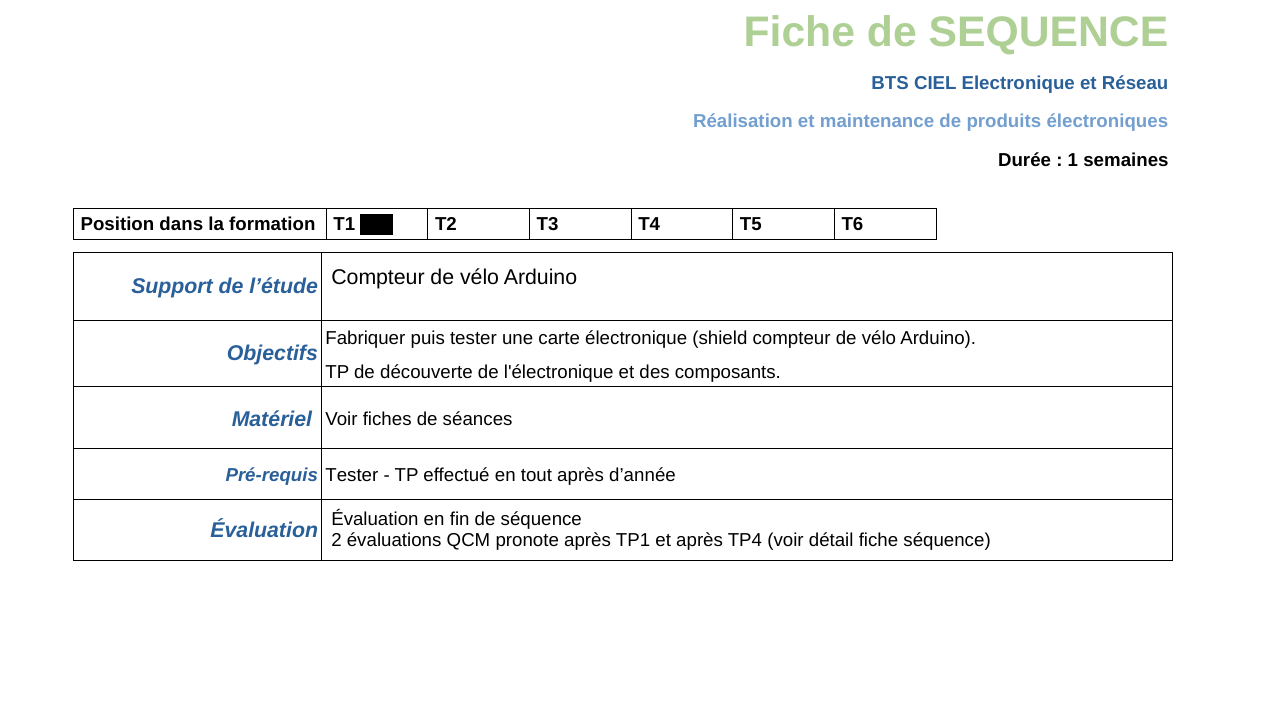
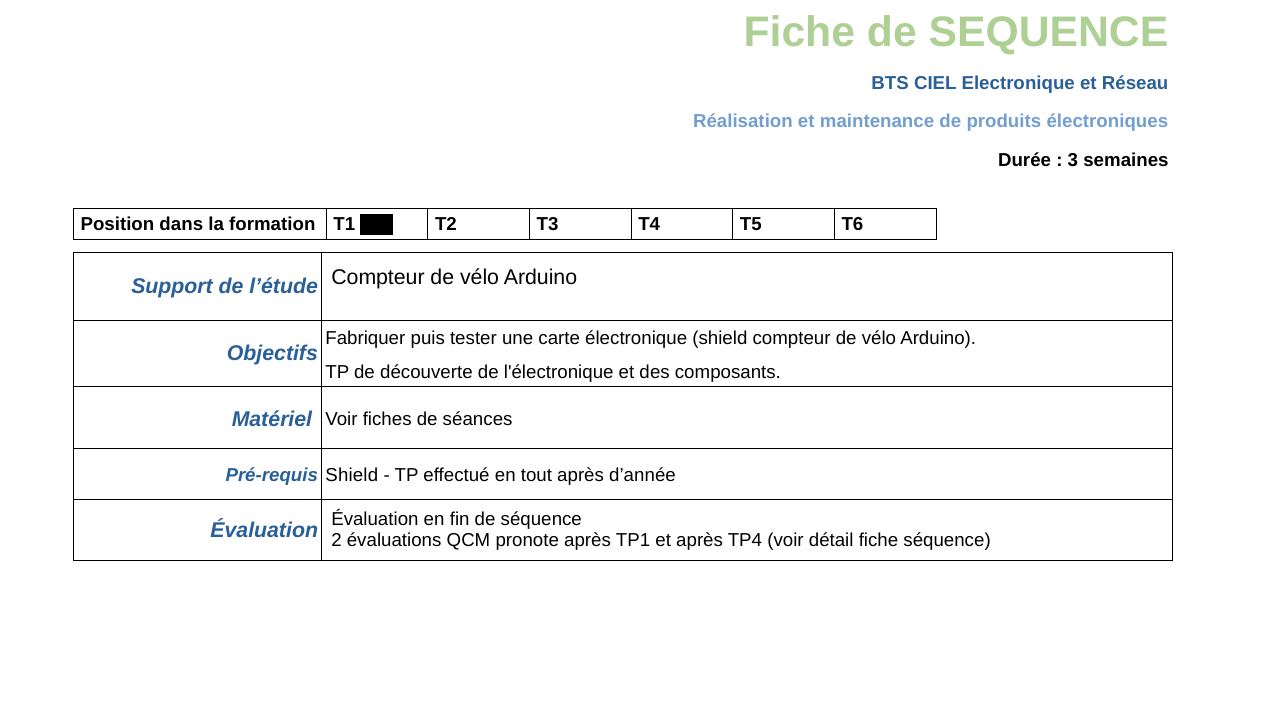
1: 1 -> 3 (1073, 160)
Pré-requis Tester: Tester -> Shield (352, 475)
